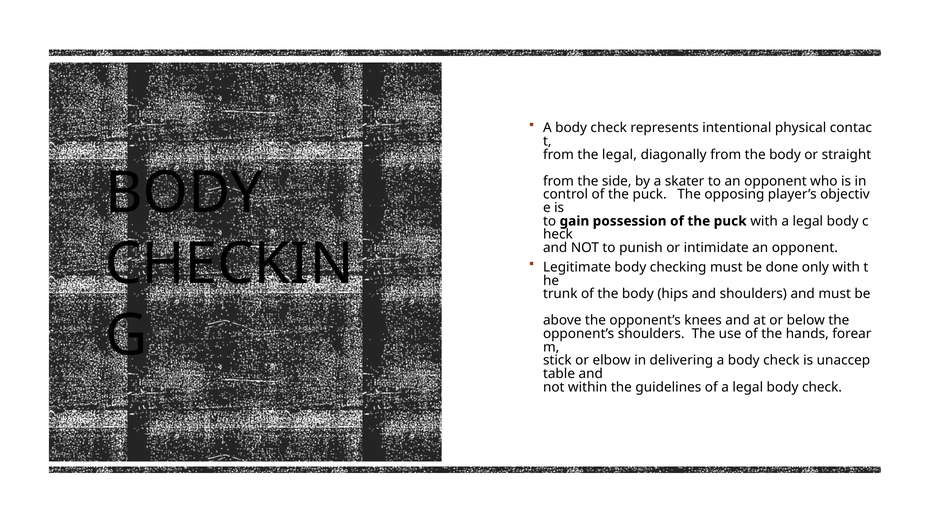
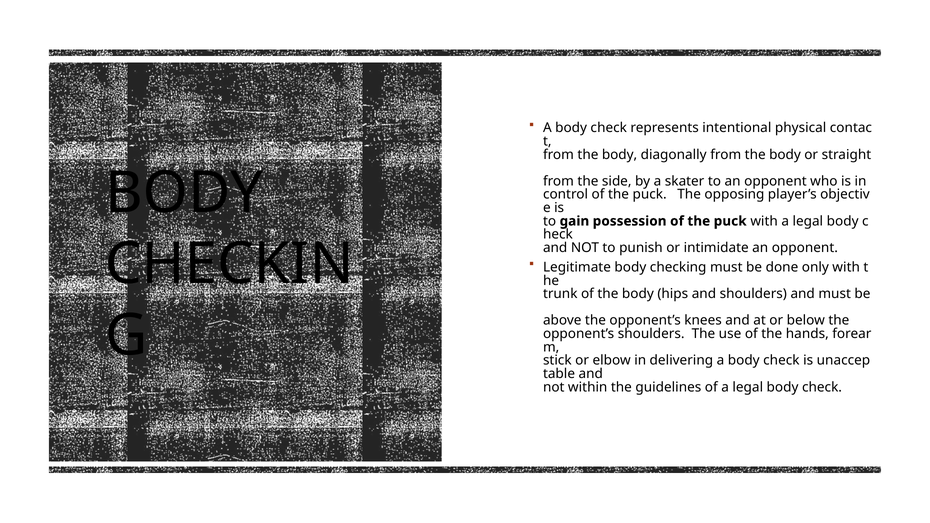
legal: legal -> body (620, 155)
